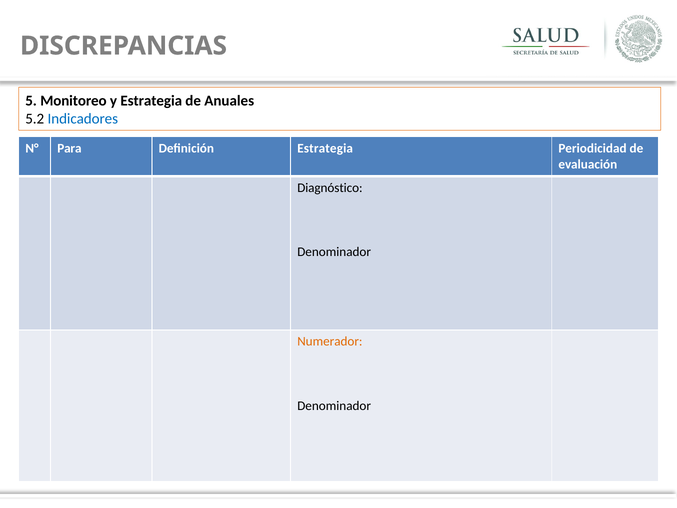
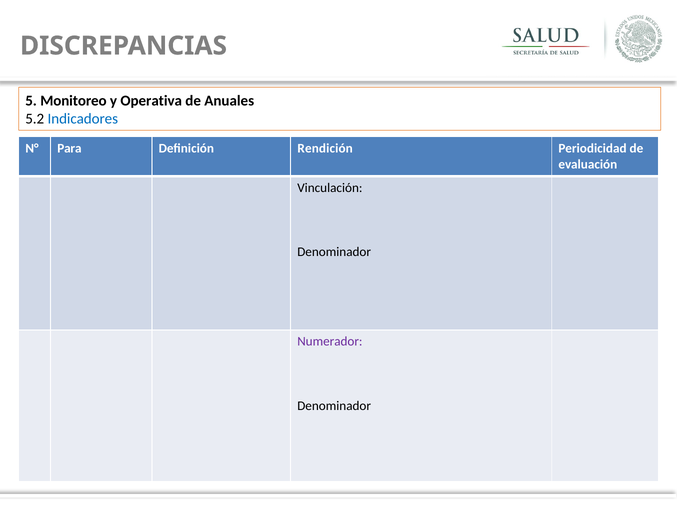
y Estrategia: Estrategia -> Operativa (151, 101)
Definición Estrategia: Estrategia -> Rendición (325, 148)
Diagnóstico: Diagnóstico -> Vinculación (330, 188)
Numerador colour: orange -> purple (330, 341)
